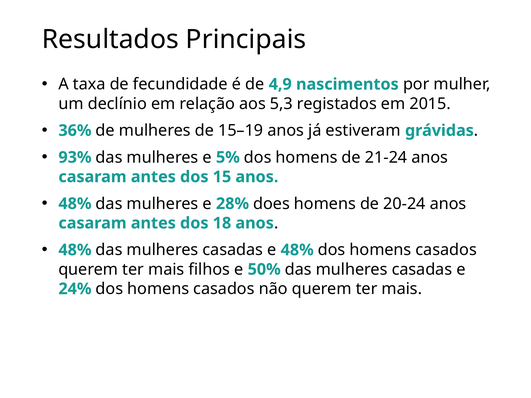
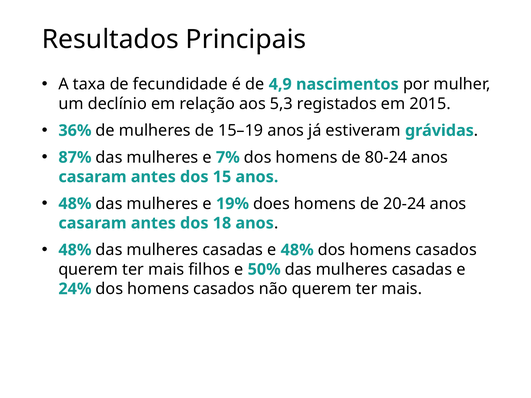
93%: 93% -> 87% (75, 157)
5%: 5% -> 7% (228, 157)
21-24: 21-24 -> 80-24 (386, 157)
28%: 28% -> 19% (233, 204)
